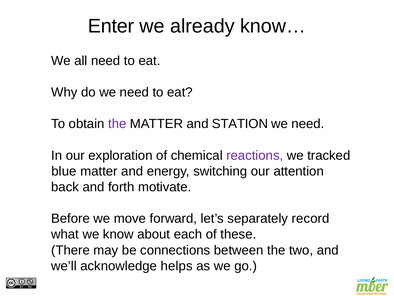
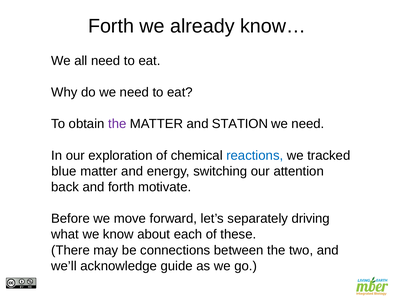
Enter: Enter -> Forth (111, 26)
reactions colour: purple -> blue (255, 155)
record: record -> driving (311, 218)
helps: helps -> guide (177, 266)
